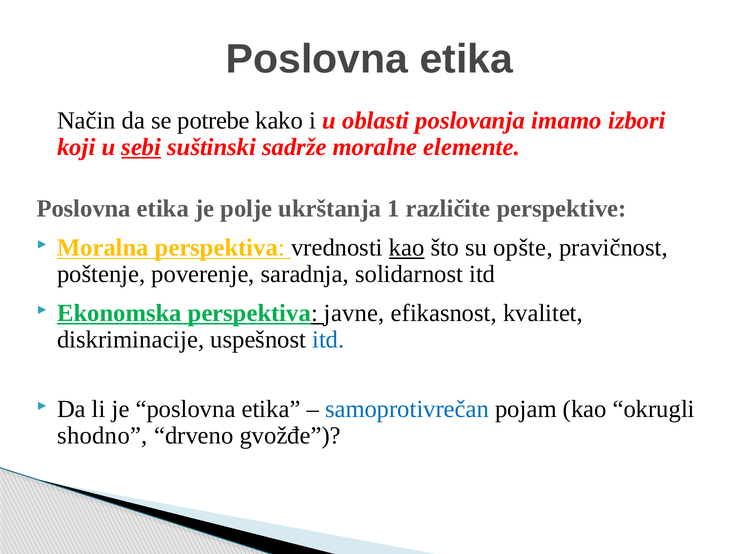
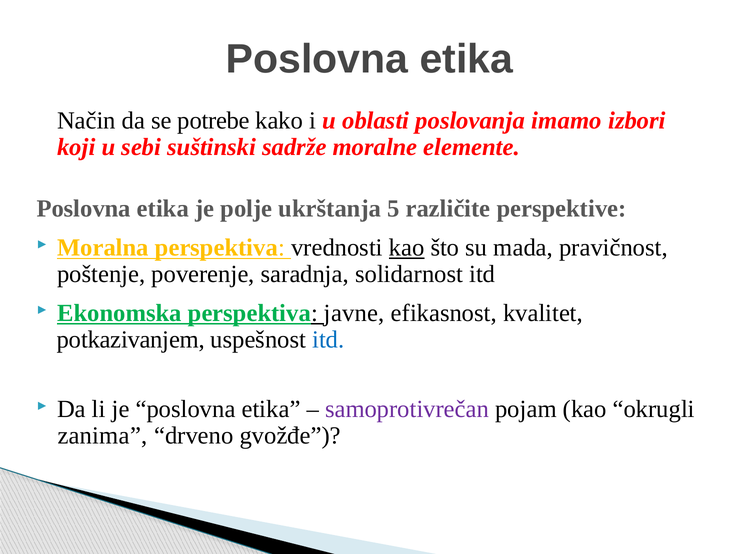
sebi underline: present -> none (141, 147)
1: 1 -> 5 (393, 209)
opšte: opšte -> mada (523, 248)
diskriminacije: diskriminacije -> potkazivanjem (131, 340)
samoprotivrečan colour: blue -> purple (407, 409)
shodno: shodno -> zanima (102, 436)
